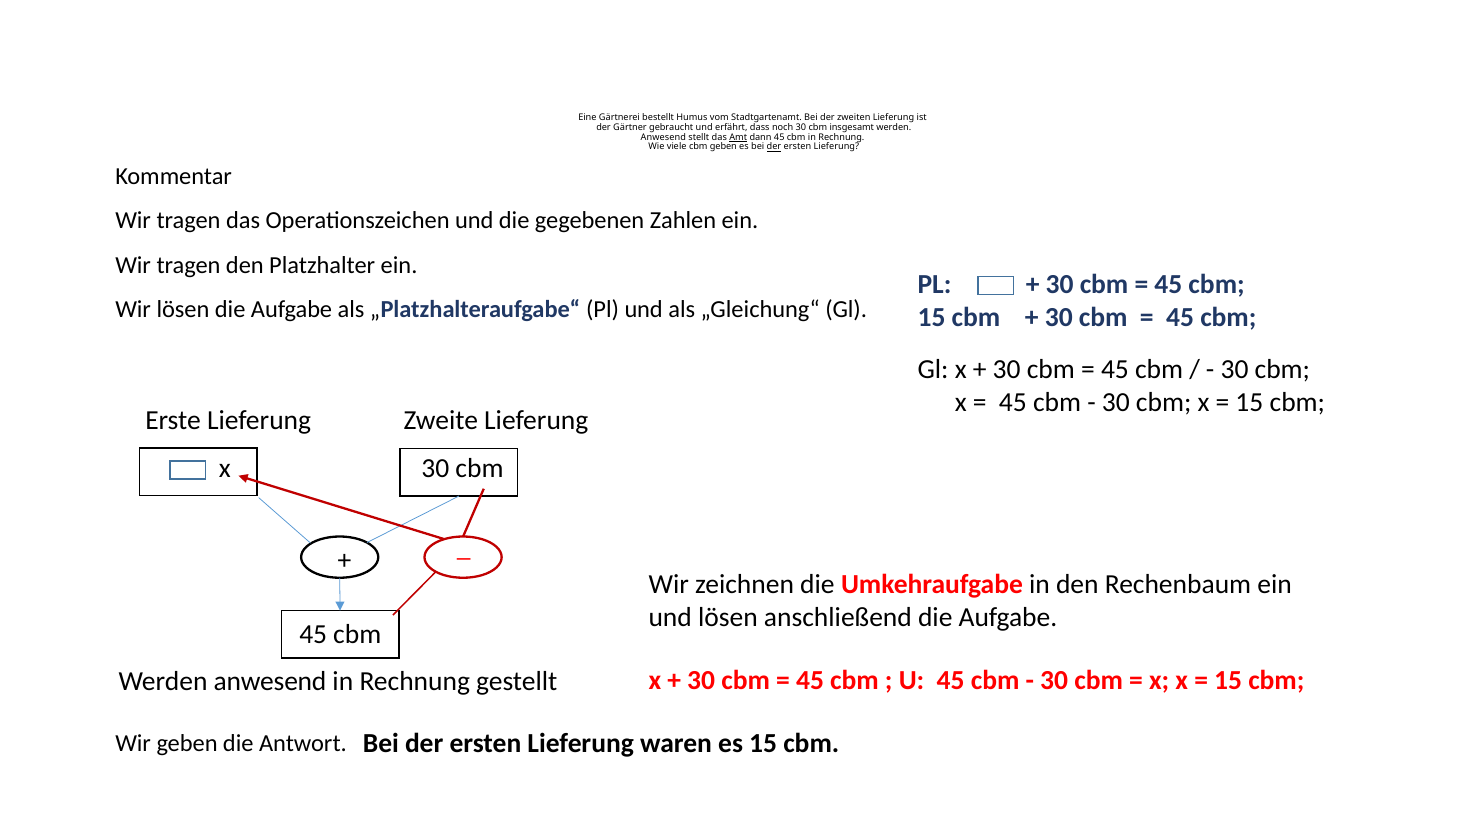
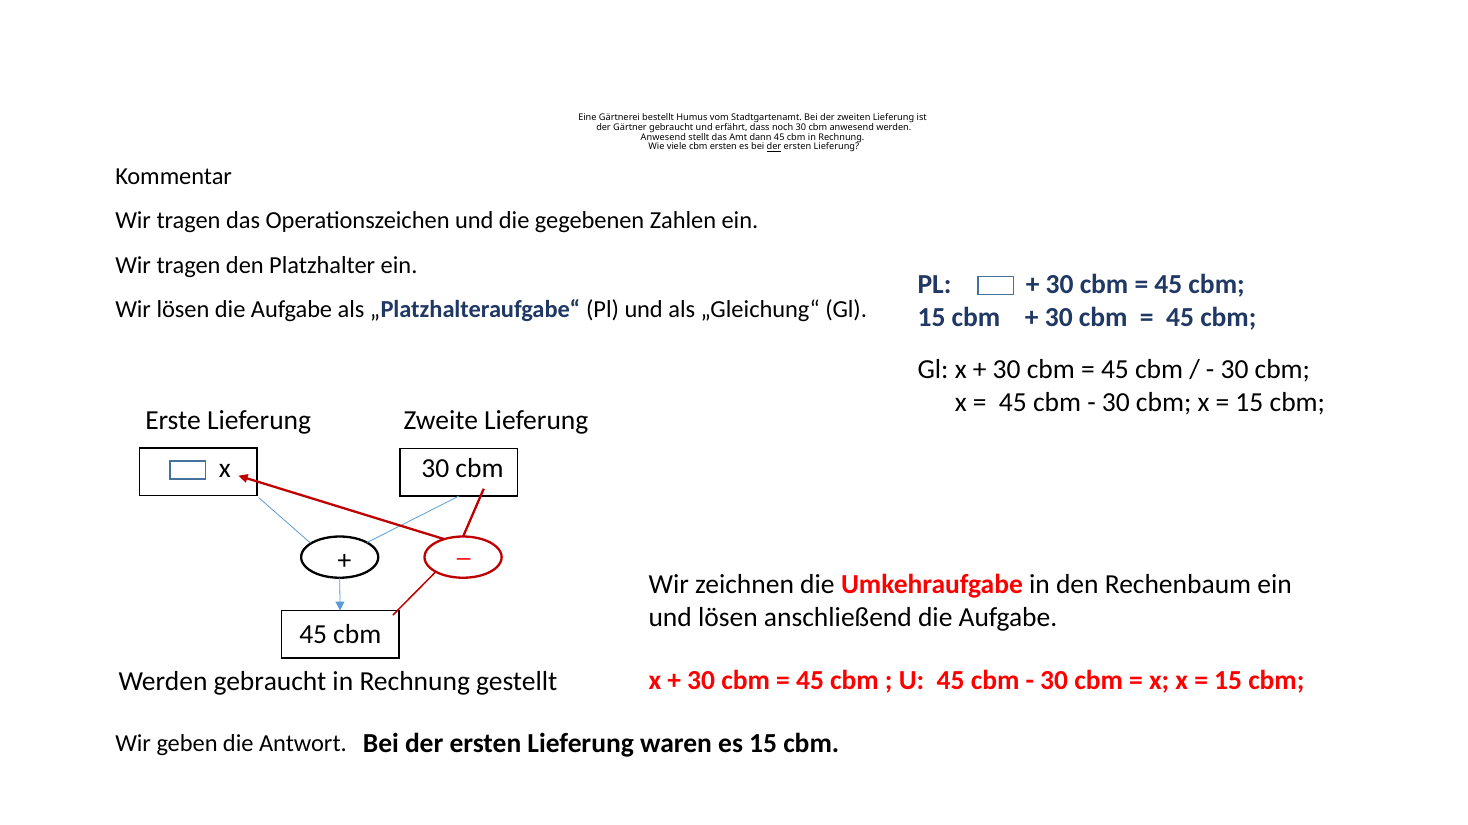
cbm insgesamt: insgesamt -> anwesend (852, 127)
Amt underline: present -> none (738, 137)
cbm geben: geben -> ersten (723, 147)
anwesend: anwesend -> gebraucht (270, 682)
